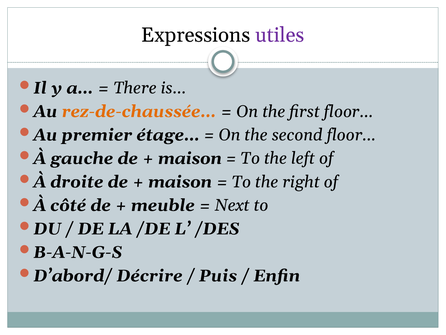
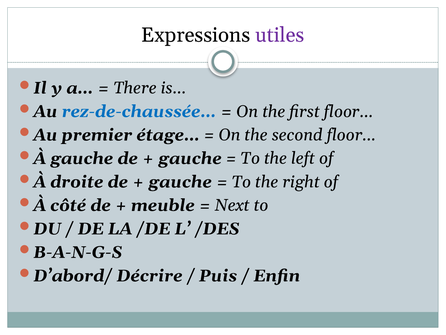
rez-de-chaussée… colour: orange -> blue (139, 111)
maison: maison -> gauche (190, 158)
maison: maison -> gauche (180, 182)
